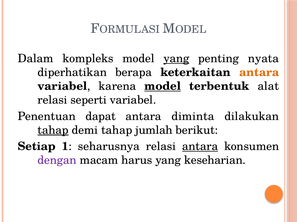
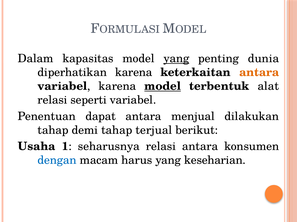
kompleks: kompleks -> kapasitas (88, 59)
nyata: nyata -> dunia (263, 59)
diperhatikan berapa: berapa -> karena (134, 73)
diminta: diminta -> menjual (193, 117)
tahap underline: present -> none (53, 131)
jumlah: jumlah -> terjual (154, 131)
Setiap: Setiap -> Usaha (37, 147)
antara underline: present -> none (200, 147)
dengan colour: purple -> blue (57, 161)
